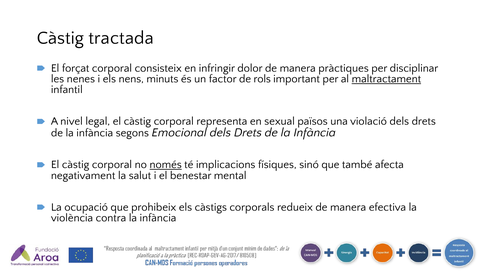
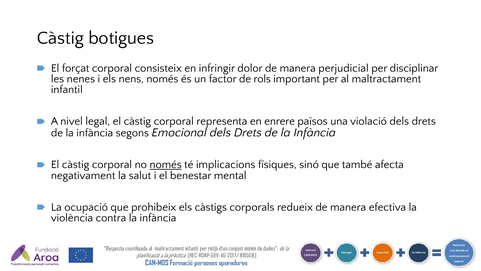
tractada: tractada -> botigues (121, 38)
pràctiques: pràctiques -> perjudicial (344, 68)
nens minuts: minuts -> només (162, 79)
maltractament underline: present -> none (386, 79)
sexual: sexual -> enrere (280, 121)
